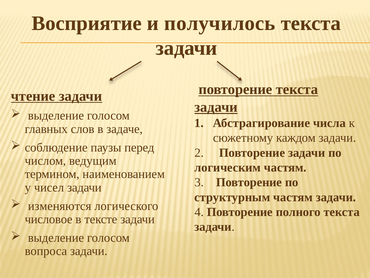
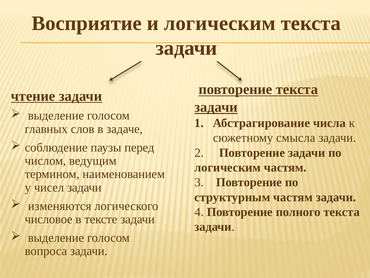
и получилось: получилось -> логическим (220, 23)
каждом: каждом -> смысла (296, 138)
